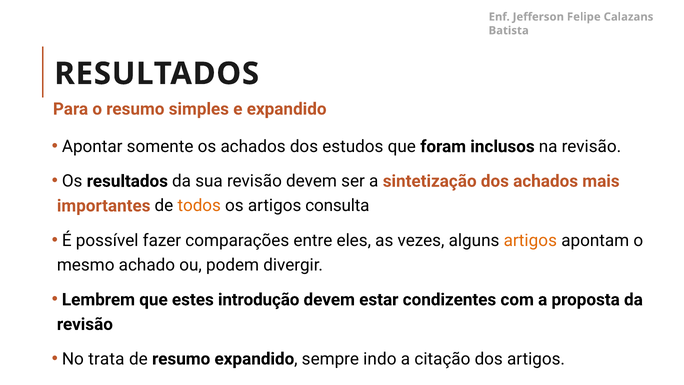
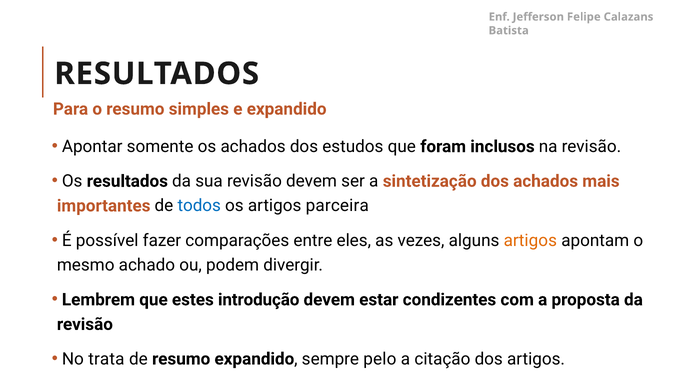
todos colour: orange -> blue (199, 206)
consulta: consulta -> parceira (337, 206)
indo: indo -> pelo (380, 359)
